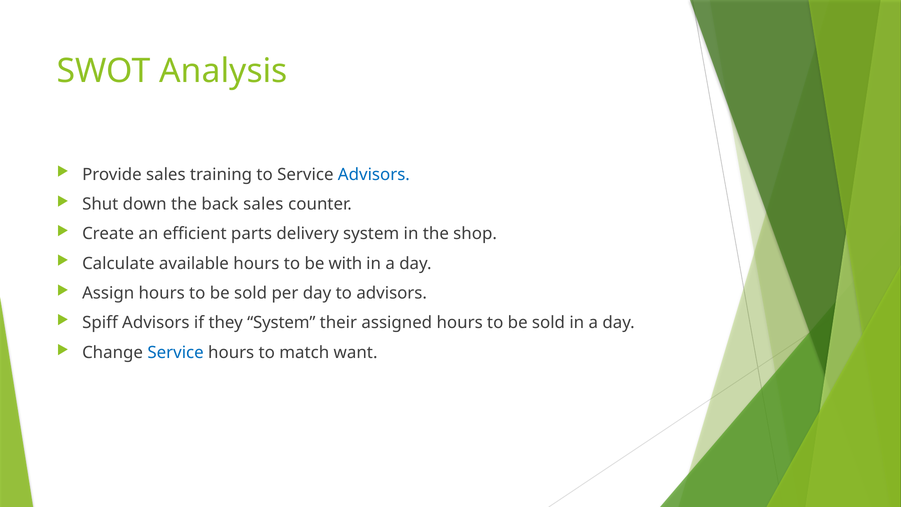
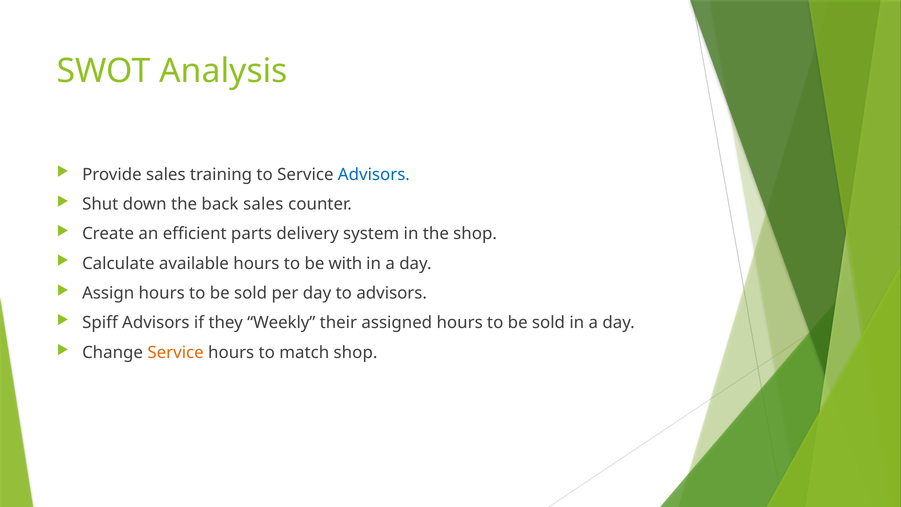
they System: System -> Weekly (281, 323)
Service colour: blue -> orange (176, 352)
match want: want -> shop (356, 352)
